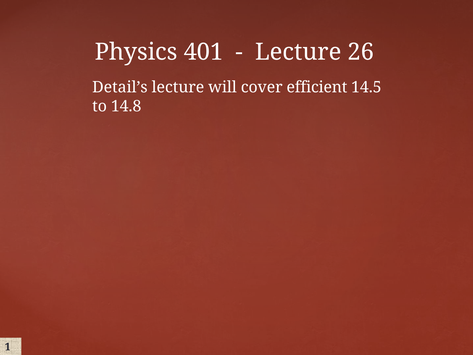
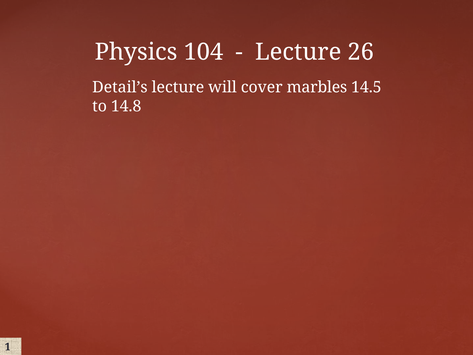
401: 401 -> 104 (204, 52)
efficient: efficient -> marbles (317, 87)
